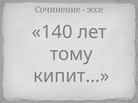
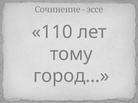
140: 140 -> 110 (52, 32)
кипит…: кипит… -> город… (71, 76)
